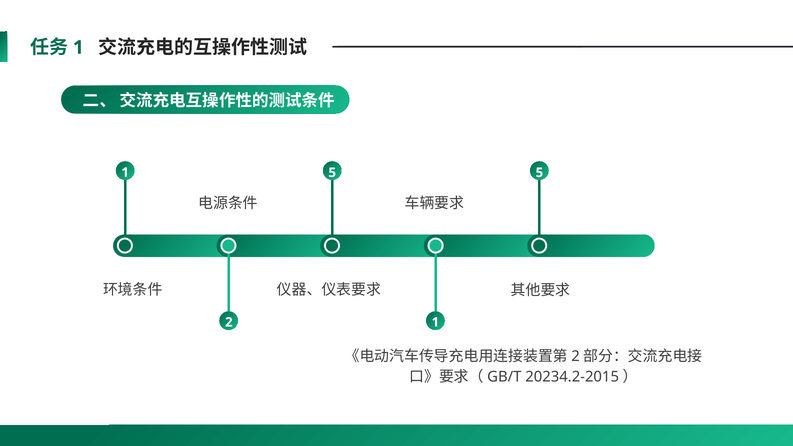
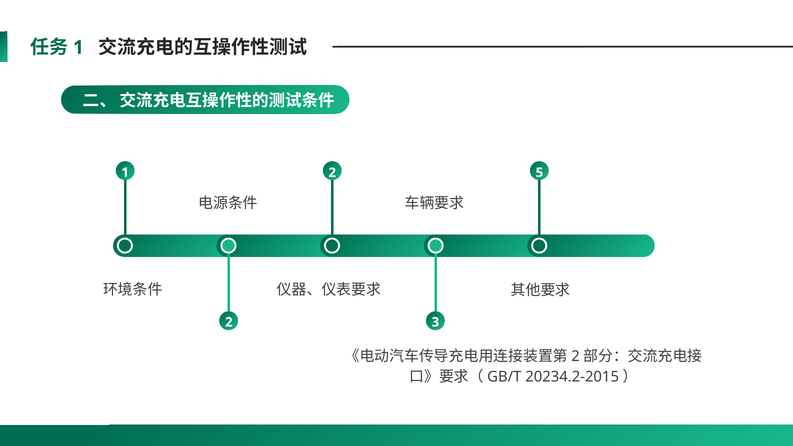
1 5: 5 -> 2 (332, 173)
2 1: 1 -> 3 (435, 322)
